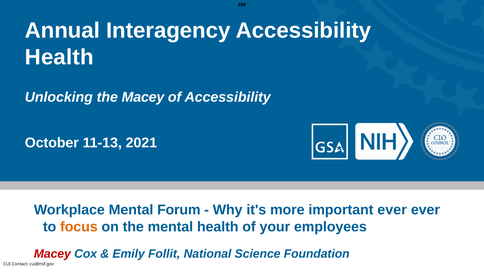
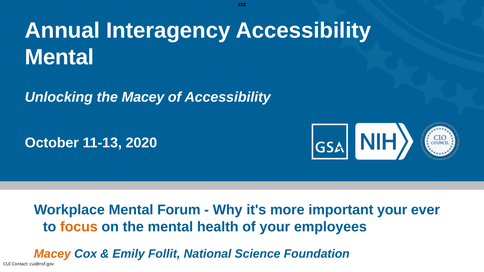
Health: Health -> Mental (59, 57)
2021: 2021 -> 2020 (141, 143)
important ever: ever -> your (392, 210)
Macey colour: red -> orange (52, 254)
